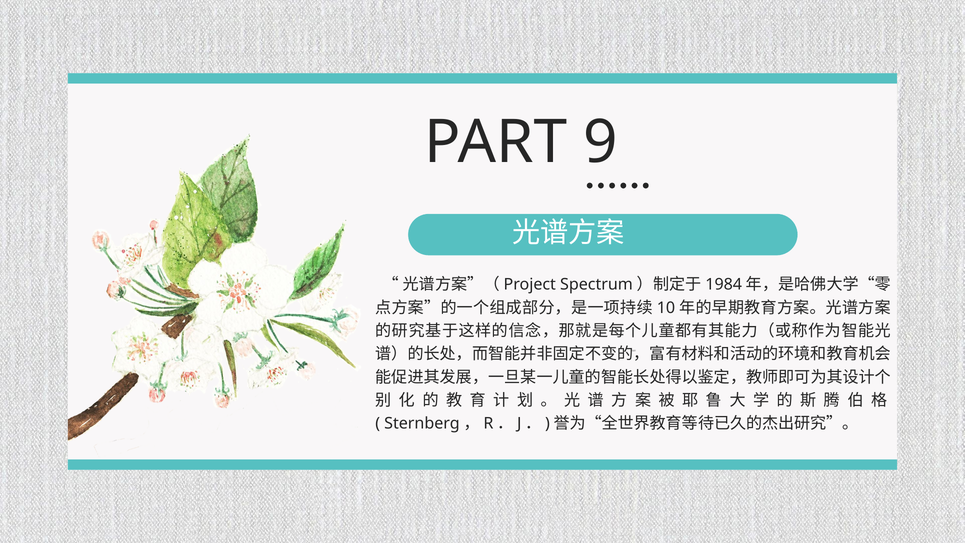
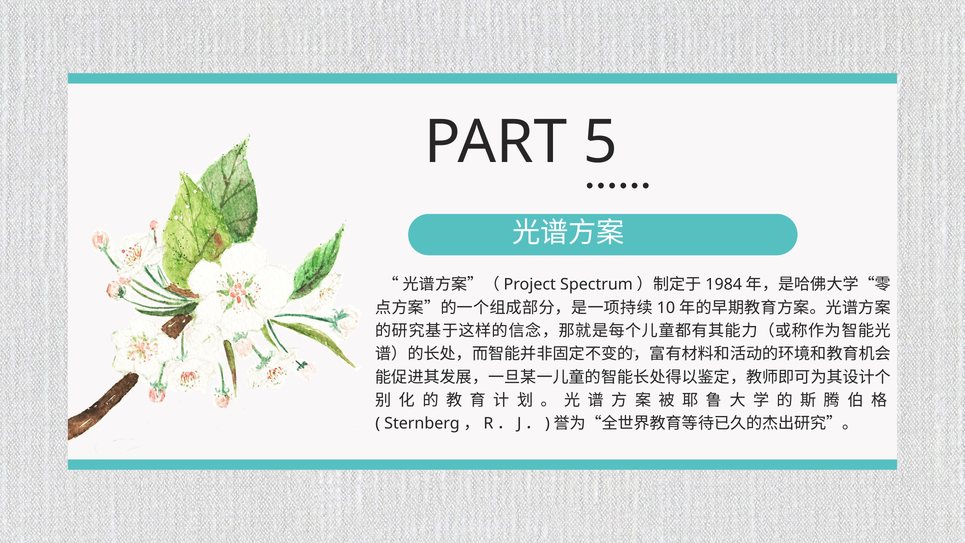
9: 9 -> 5 (600, 142)
